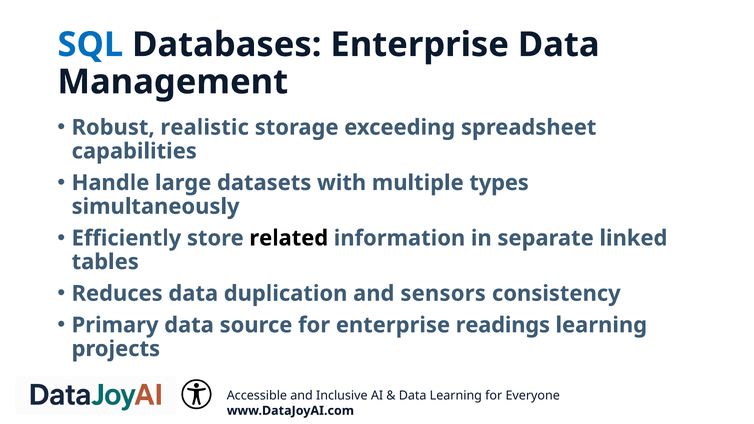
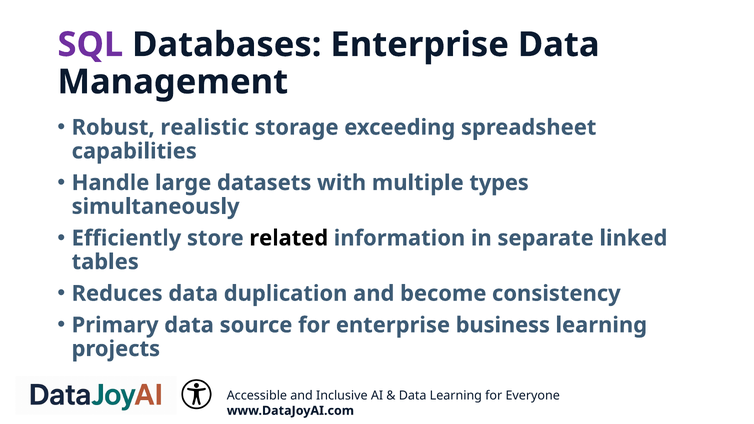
SQL colour: blue -> purple (90, 45)
sensors: sensors -> become (443, 294)
readings: readings -> business (503, 325)
